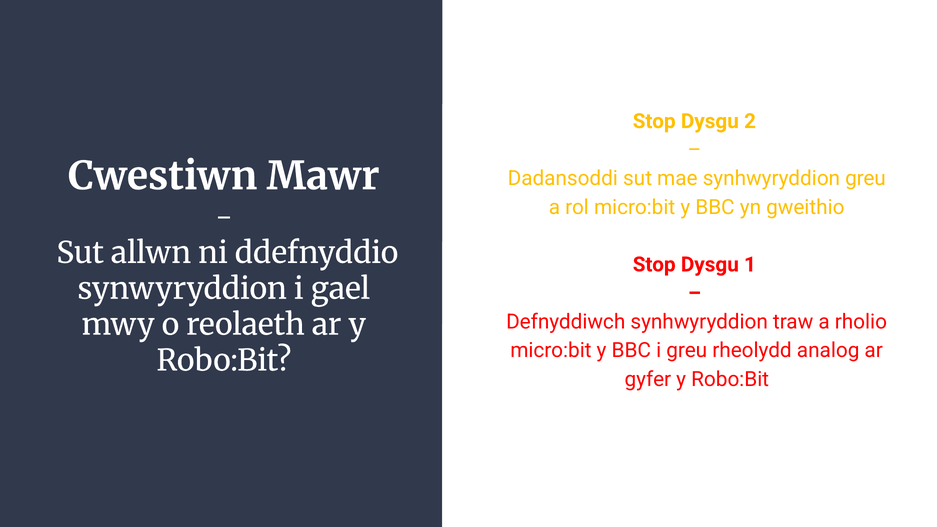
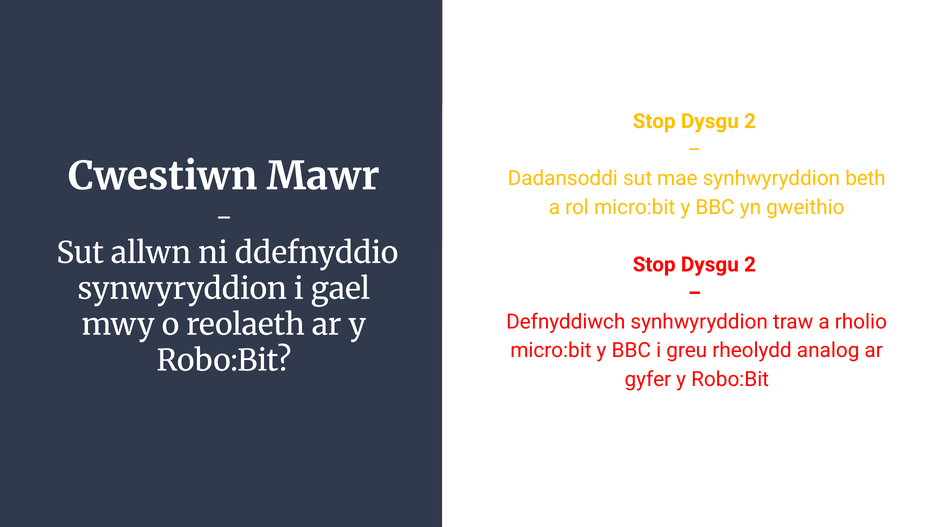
synhwyryddion greu: greu -> beth (865, 179)
1: 1 -> 2 (750, 265)
